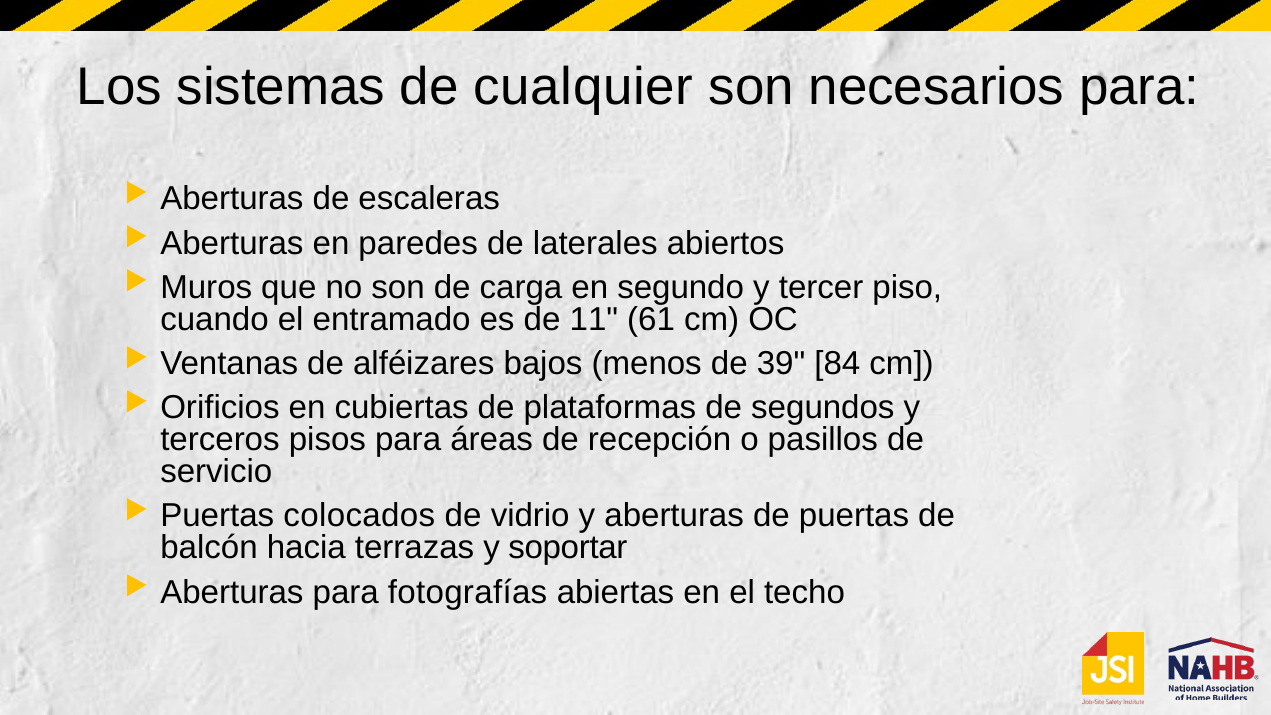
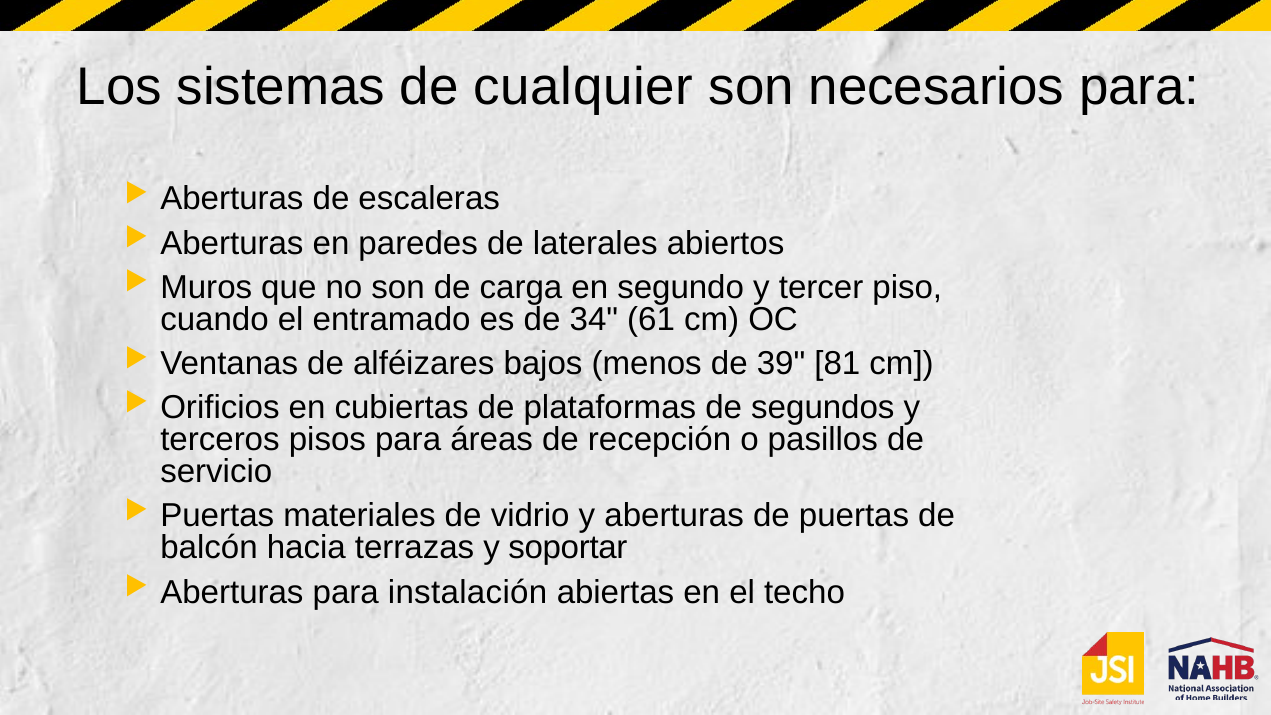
11: 11 -> 34 (594, 319)
84: 84 -> 81 (837, 363)
colocados: colocados -> materiales (359, 516)
fotografías: fotografías -> instalación (468, 592)
